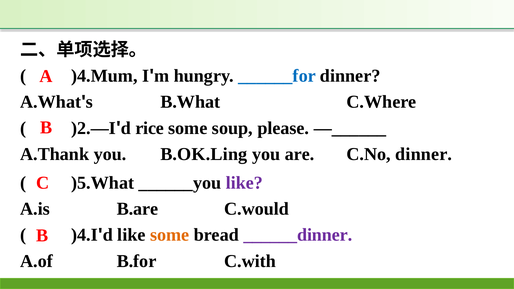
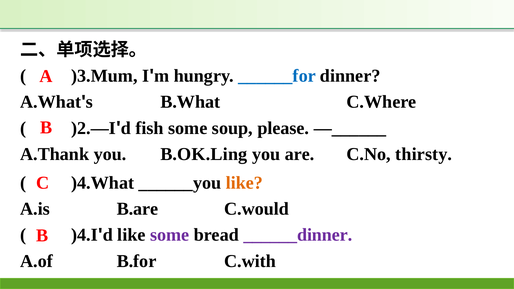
)4.Mum: )4.Mum -> )3.Mum (104, 76)
rice: rice -> fish (150, 128)
C.No dinner: dinner -> thirsty (424, 154)
)5.What: )5.What -> )4.What (103, 183)
like colour: purple -> orange (244, 183)
some colour: orange -> purple (170, 235)
